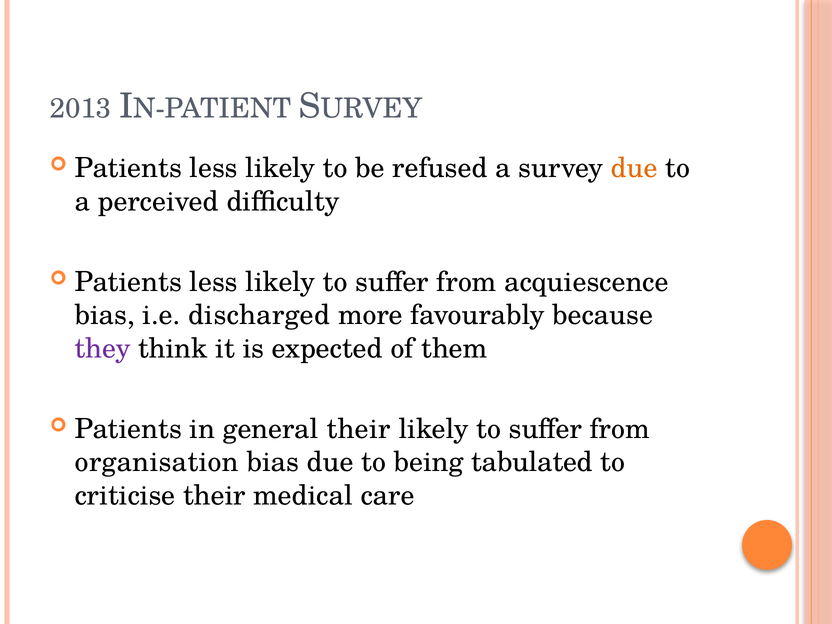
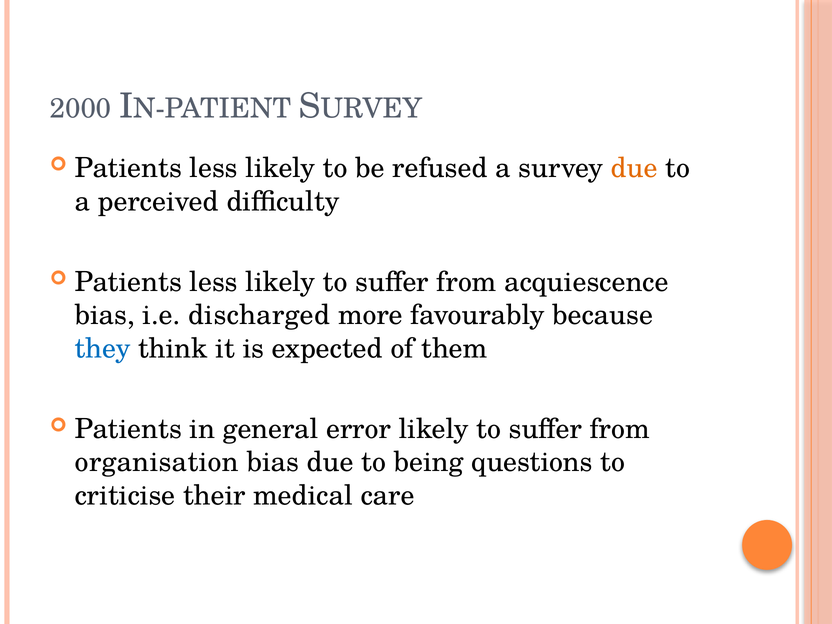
2013: 2013 -> 2000 (81, 109)
they colour: purple -> blue (103, 349)
general their: their -> error (359, 429)
tabulated: tabulated -> questions (532, 462)
